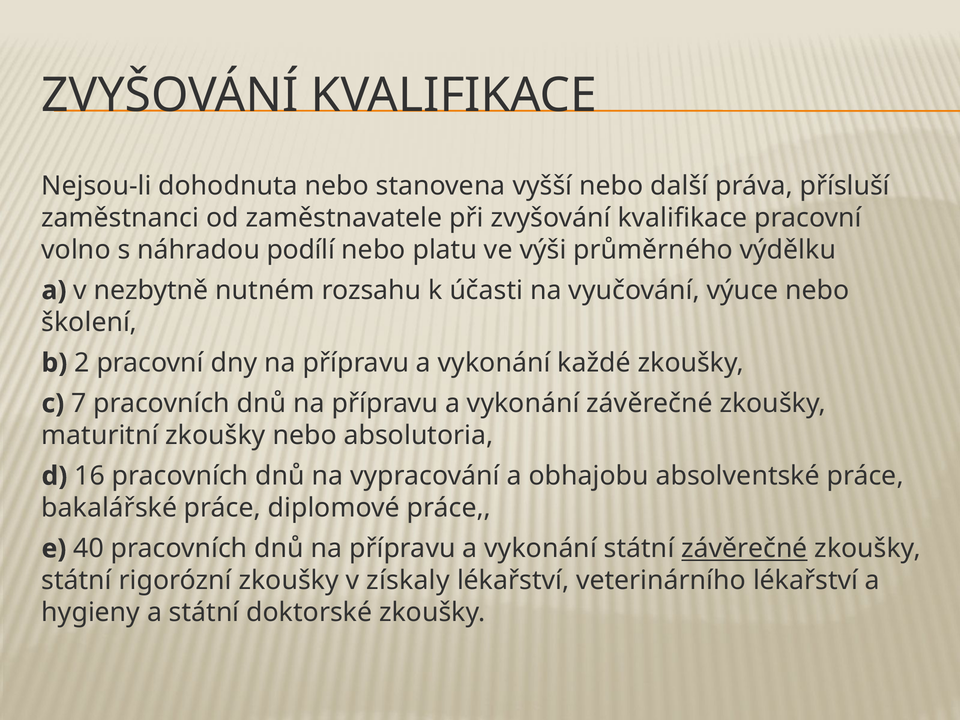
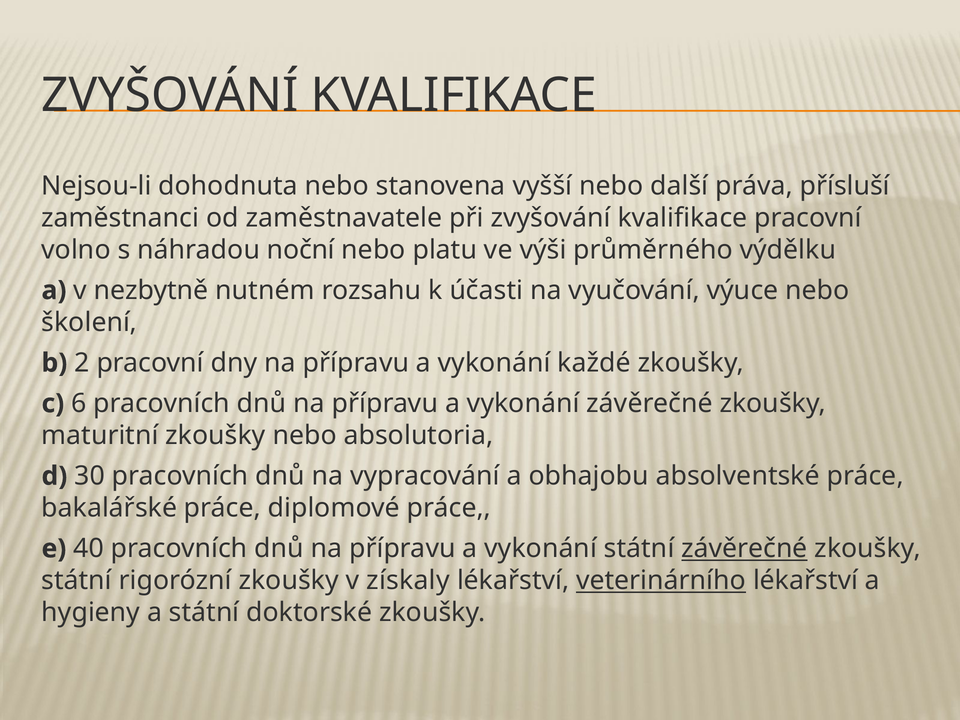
podílí: podílí -> noční (301, 250)
7: 7 -> 6 (79, 403)
16: 16 -> 30 (90, 476)
veterinárního underline: none -> present (661, 581)
